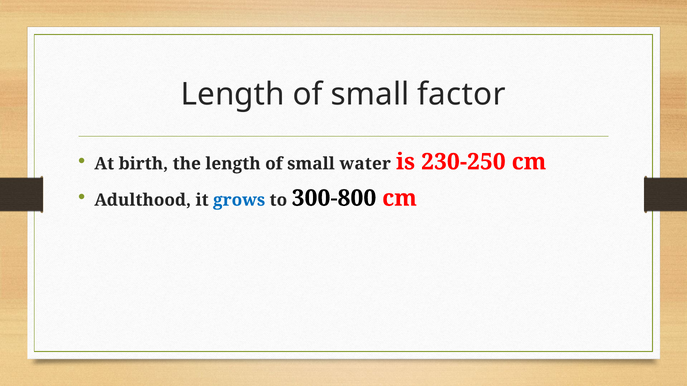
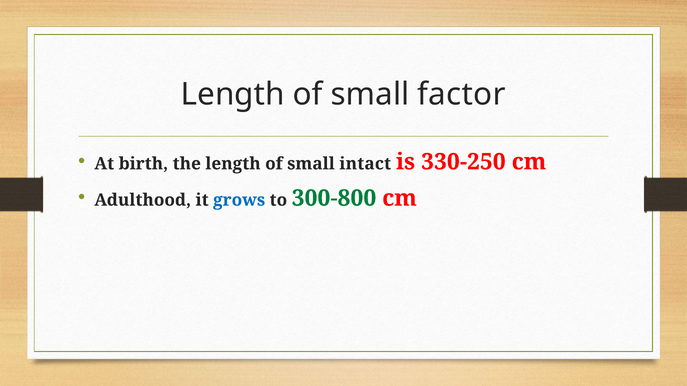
water: water -> intact (365, 164)
230-250: 230-250 -> 330-250 (463, 162)
300-800 colour: black -> green (334, 198)
